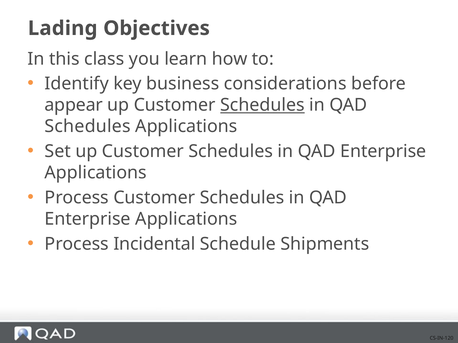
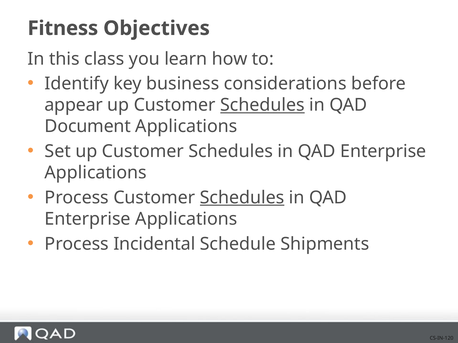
Lading: Lading -> Fitness (63, 28)
Schedules: Schedules -> Document (88, 127)
Schedules underline: none -> present (242, 198)
